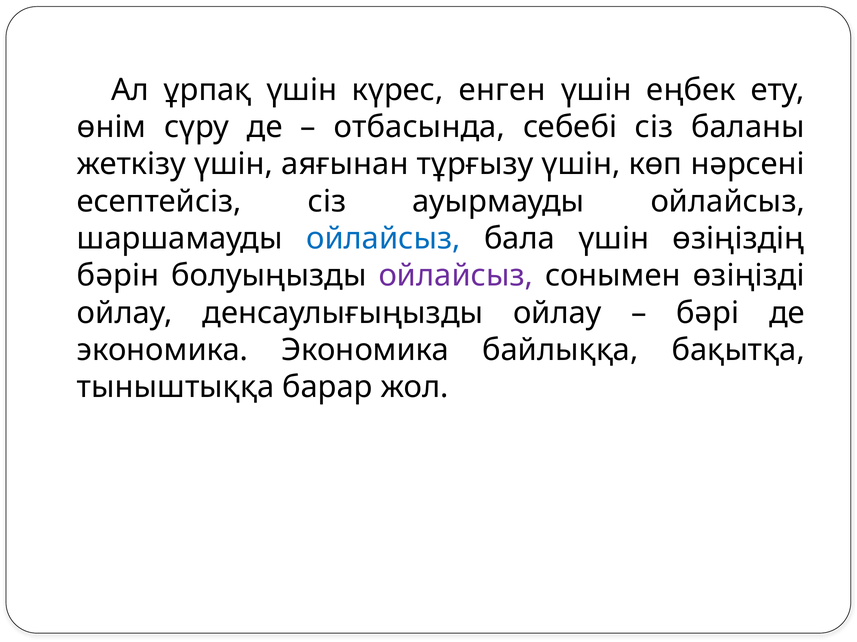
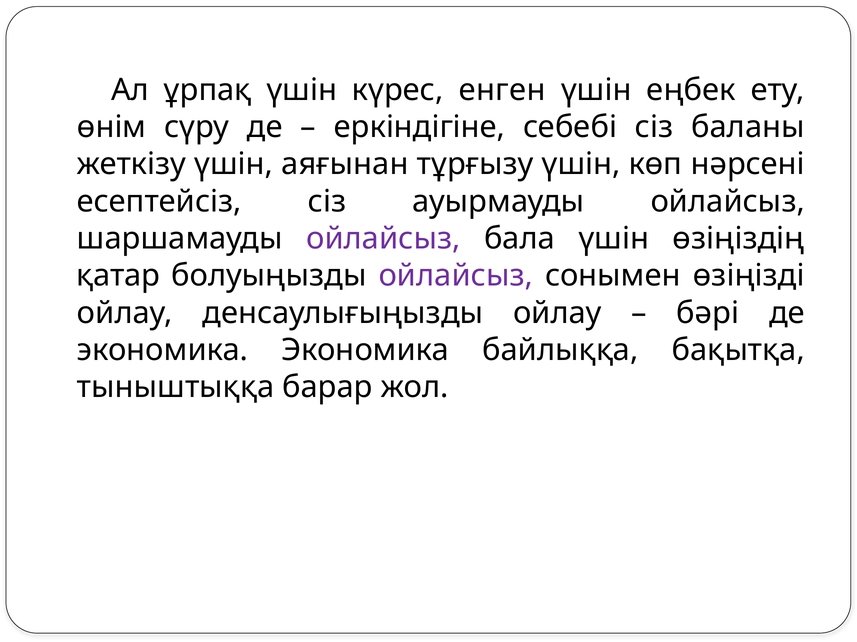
отбасында: отбасында -> еркіндігіне (420, 127)
ойлайсыз colour: blue -> purple (383, 239)
бәрін: бәрін -> қатар (118, 276)
